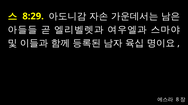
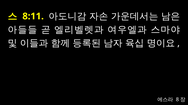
8:29: 8:29 -> 8:11 (33, 16)
